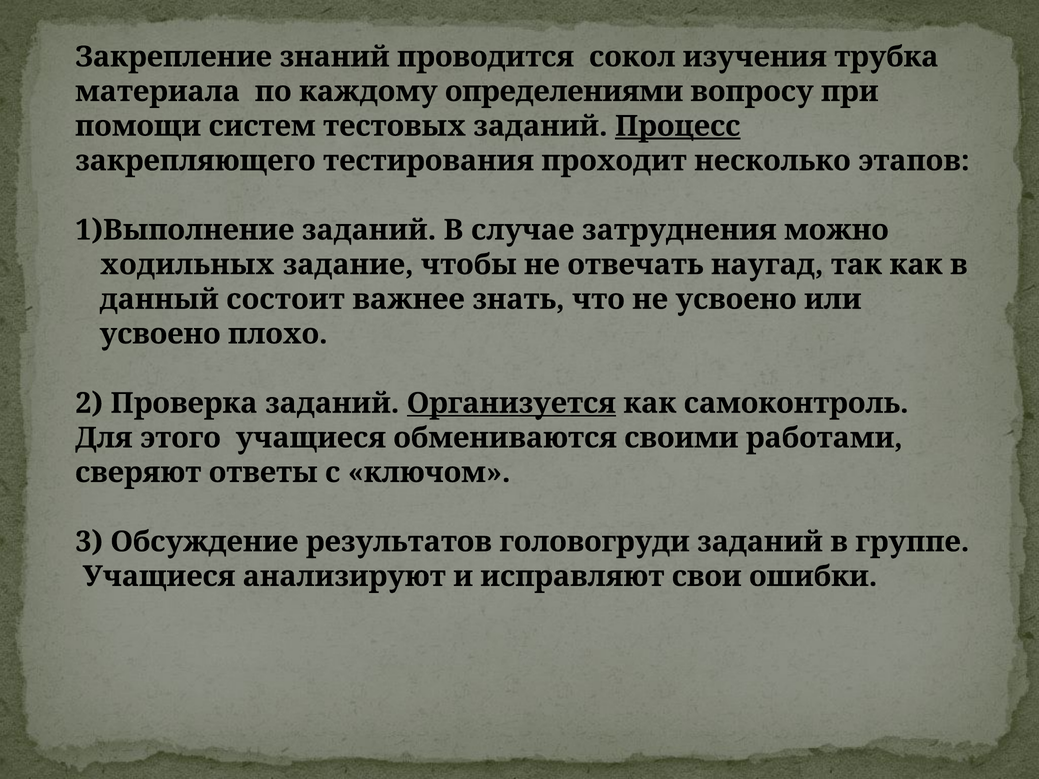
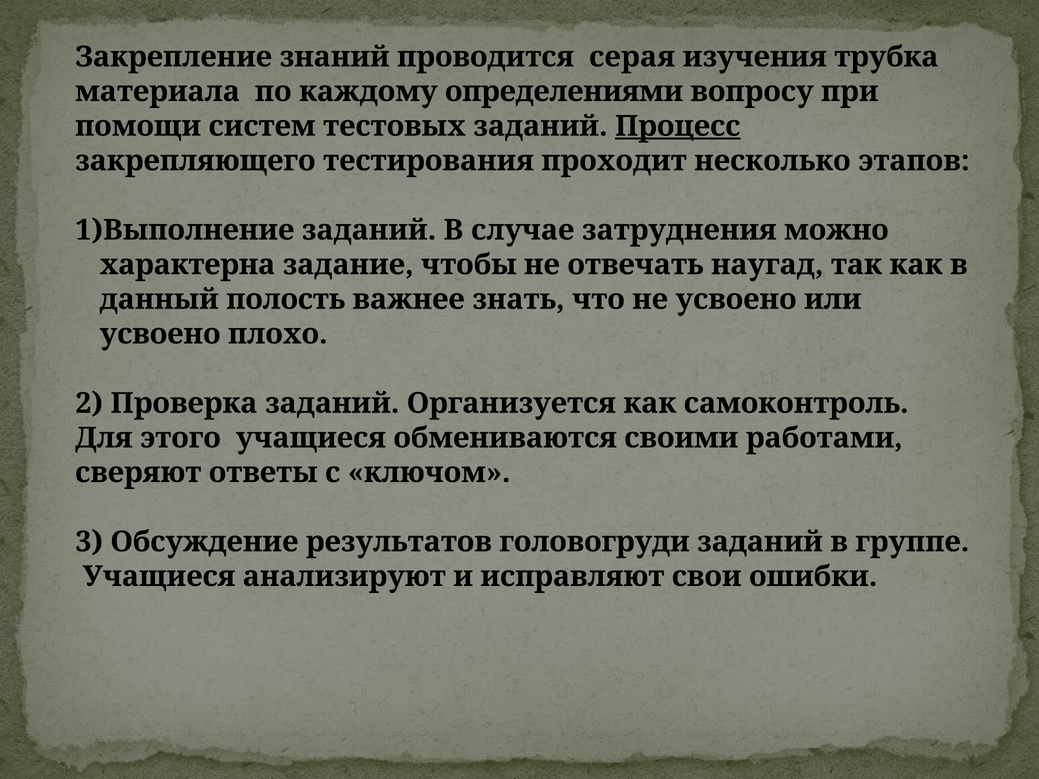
сокол: сокол -> серая (632, 57)
ходильных: ходильных -> характерна (187, 265)
состоит: состоит -> полость (286, 299)
Организуется underline: present -> none (511, 403)
